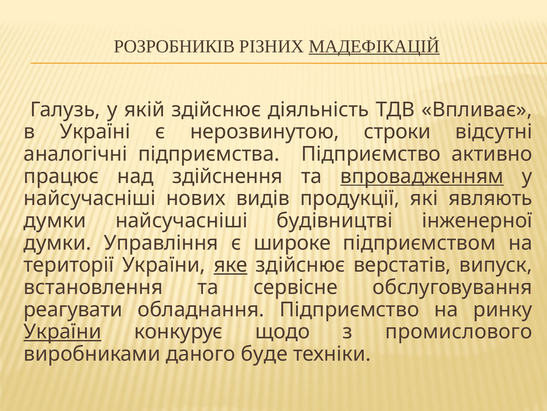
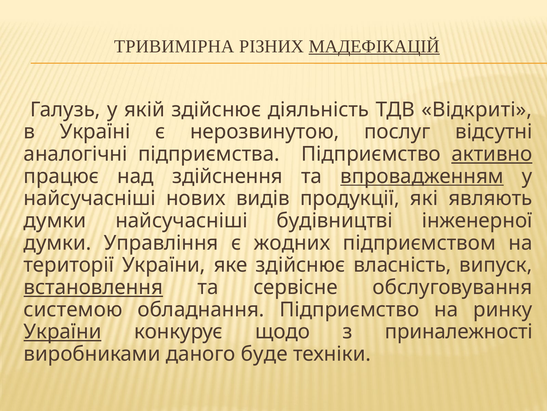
РОЗРОБНИКІВ: РОЗРОБНИКІВ -> ТРИВИМІРНА (174, 46)
Впливає: Впливає -> Відкриті (477, 109)
строки: строки -> послуг (397, 132)
активно underline: none -> present (492, 154)
широке: широке -> жодних (292, 242)
яке underline: present -> none (231, 265)
верстатів: верстатів -> власність (402, 265)
встановлення underline: none -> present (93, 287)
реагувати: реагувати -> системою (73, 309)
промислового: промислового -> приналежності (459, 331)
